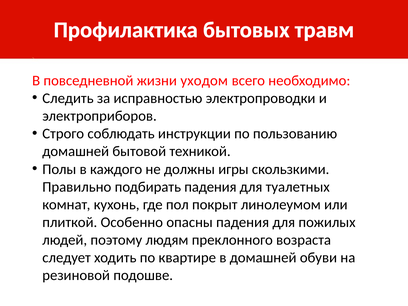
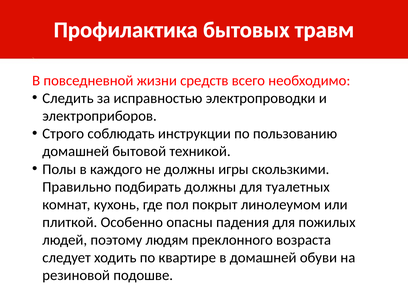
уходом: уходом -> средств (204, 81)
подбирать падения: падения -> должны (210, 187)
